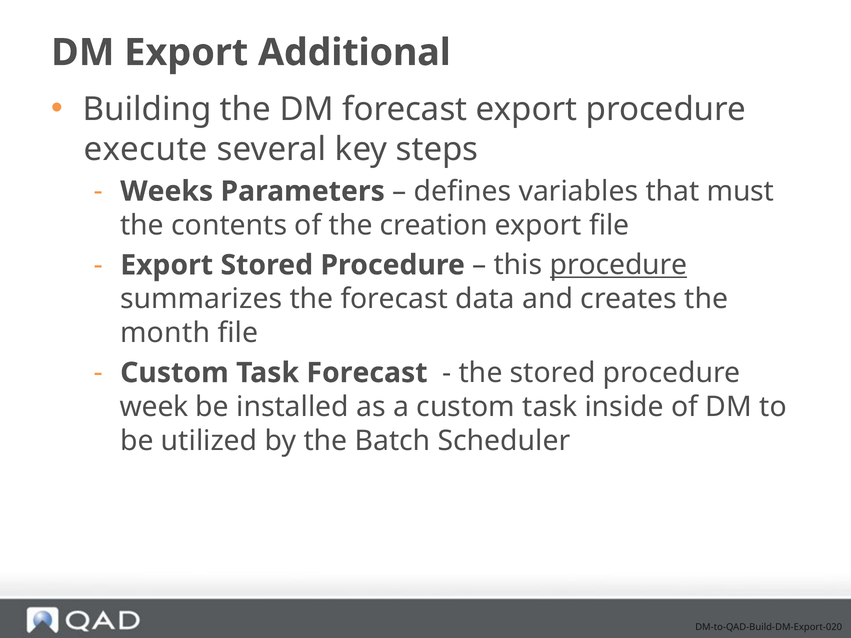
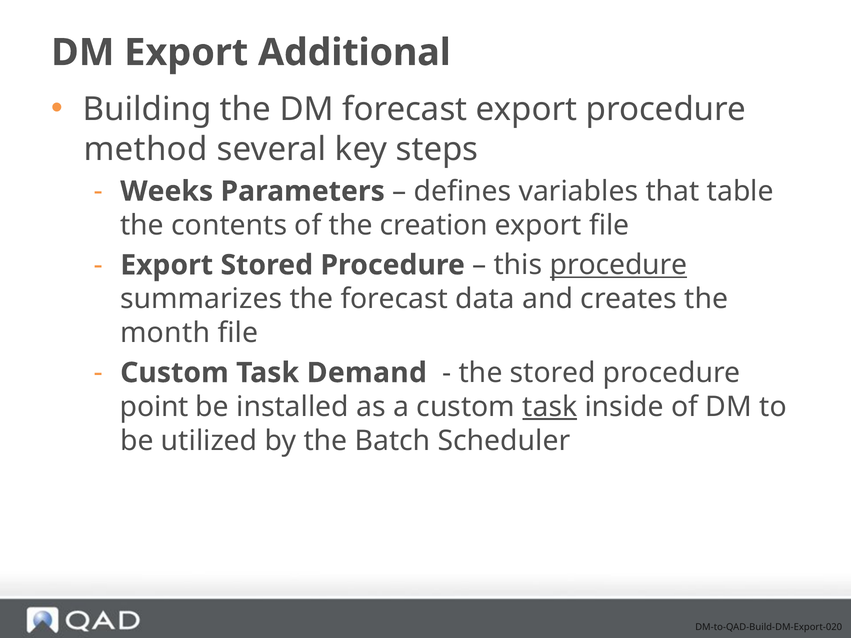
execute: execute -> method (146, 149)
must: must -> table (740, 191)
Task Forecast: Forecast -> Demand (367, 373)
week: week -> point (154, 407)
task underline: none -> present (550, 407)
